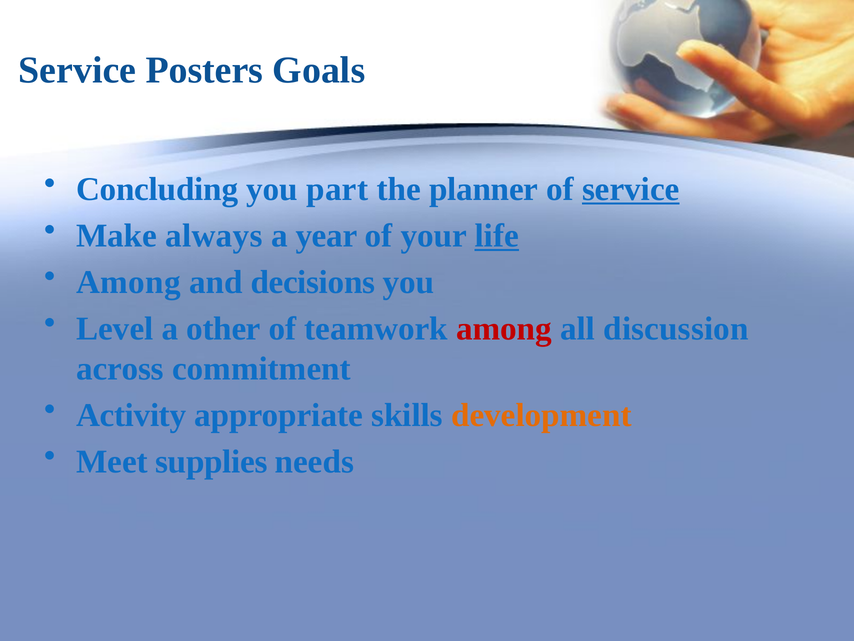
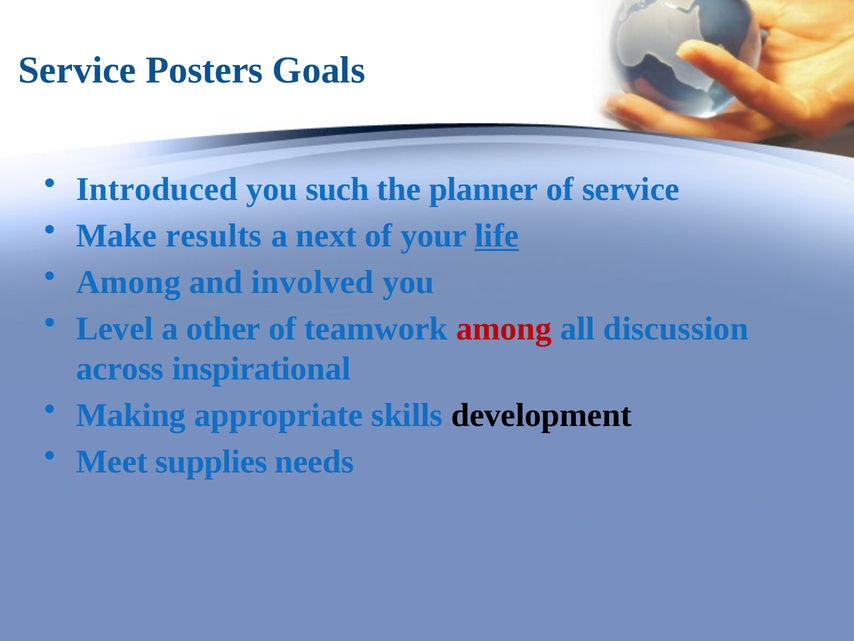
Concluding: Concluding -> Introduced (157, 189)
part: part -> such (337, 189)
service underline: present -> none (631, 189)
always: always -> results (214, 235)
year: year -> next (326, 235)
decisions: decisions -> involved (313, 282)
commitment: commitment -> inspirational (262, 368)
Activity: Activity -> Making (131, 415)
development colour: orange -> black (541, 415)
